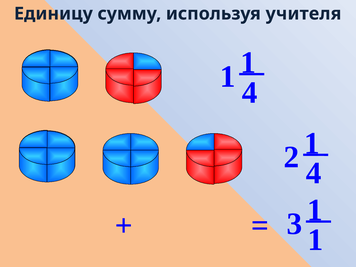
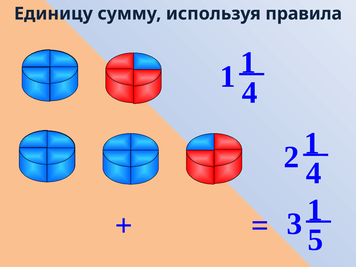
учителя: учителя -> правила (304, 14)
1: 1 -> 5 (315, 240)
